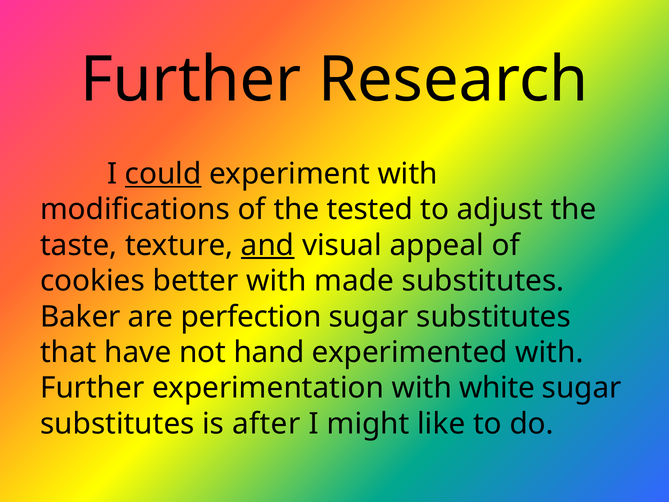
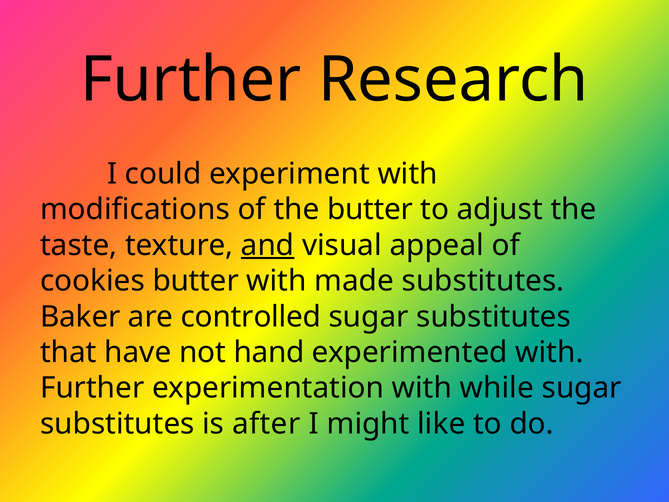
could underline: present -> none (163, 174)
the tested: tested -> butter (370, 209)
cookies better: better -> butter (196, 281)
perfection: perfection -> controlled (251, 317)
white: white -> while (497, 388)
